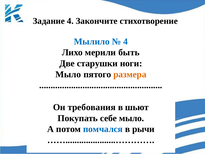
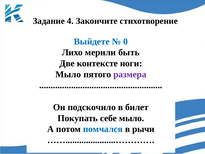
Мылило: Мылило -> Выйдете (92, 41)
4: 4 -> 0 (126, 41)
старушки: старушки -> контексте (97, 63)
размера colour: orange -> purple (130, 74)
требования: требования -> подскочило (92, 107)
шьют: шьют -> билет (137, 107)
